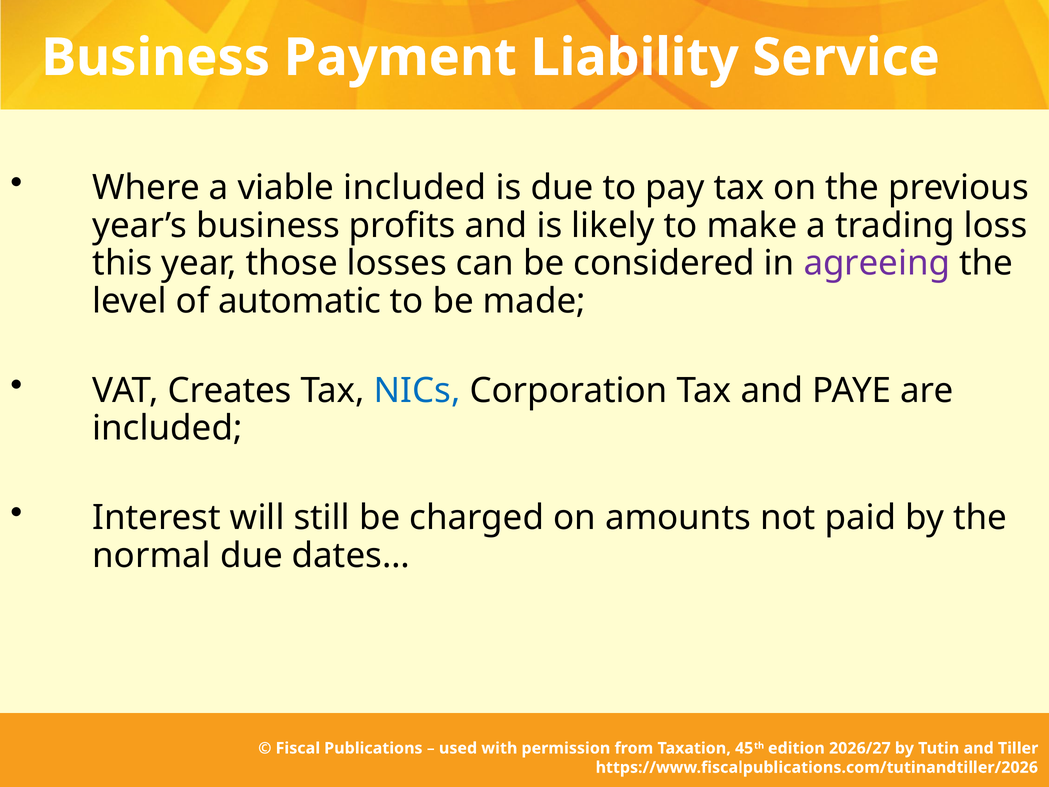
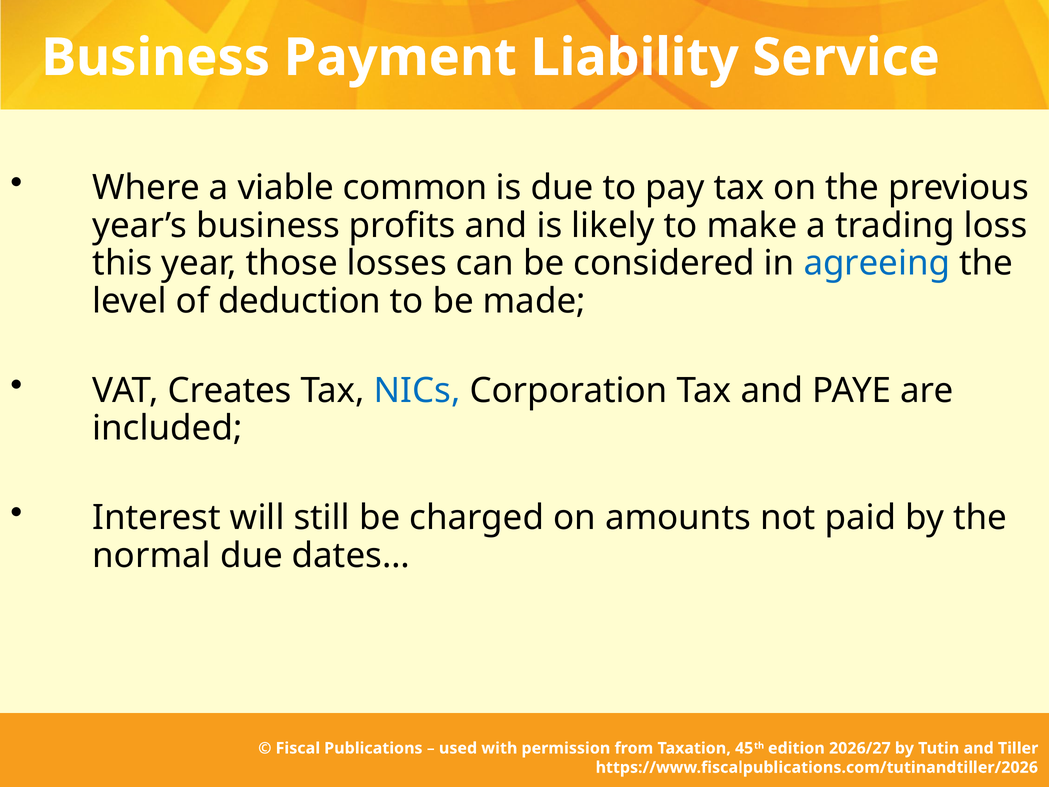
viable included: included -> common (415, 188)
agreeing colour: purple -> blue (877, 263)
automatic: automatic -> deduction (300, 301)
